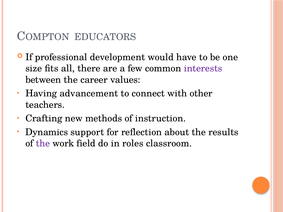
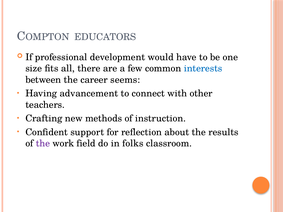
interests colour: purple -> blue (203, 69)
values: values -> seems (125, 80)
Dynamics: Dynamics -> Confident (47, 132)
roles: roles -> folks (133, 144)
